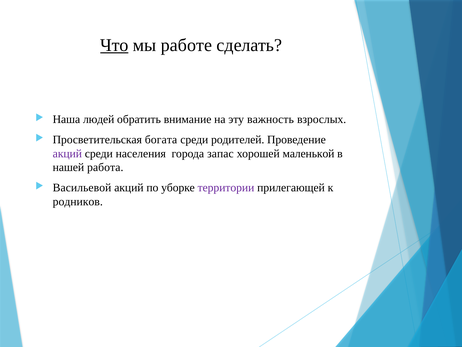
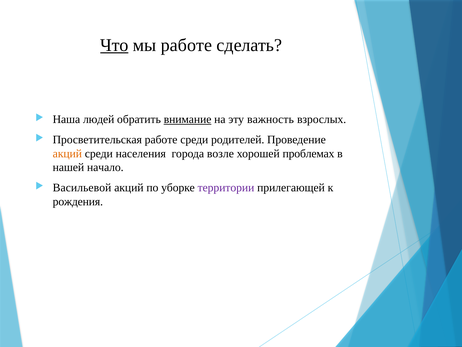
внимание underline: none -> present (188, 119)
Просветительская богата: богата -> работе (161, 139)
акций colour: purple -> orange (67, 153)
запас: запас -> возле (220, 153)
маленькой: маленькой -> проблемах (309, 153)
работа: работа -> начало (105, 167)
родников: родников -> рождения (78, 201)
